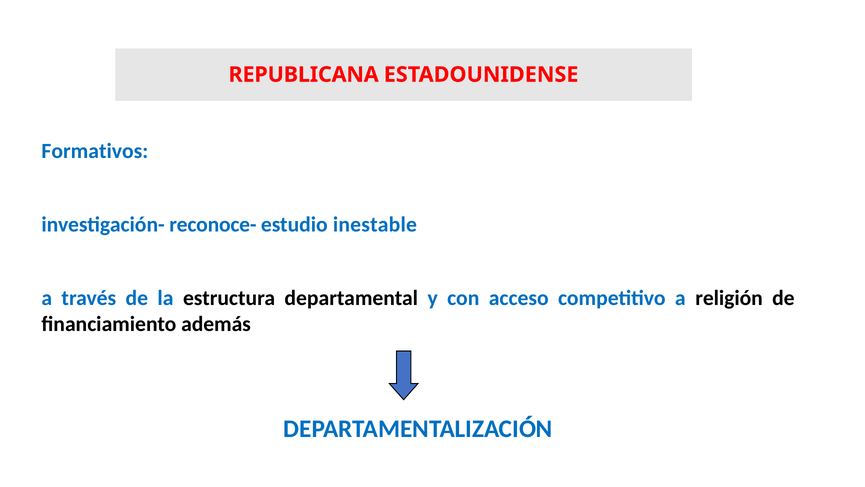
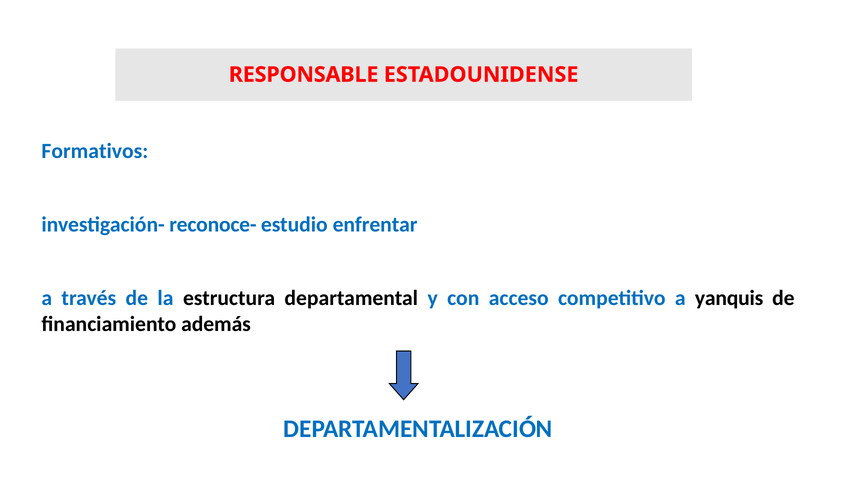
REPUBLICANA: REPUBLICANA -> RESPONSABLE (304, 75)
inestable: inestable -> enfrentar (375, 224)
religión: religión -> yanquis (729, 298)
